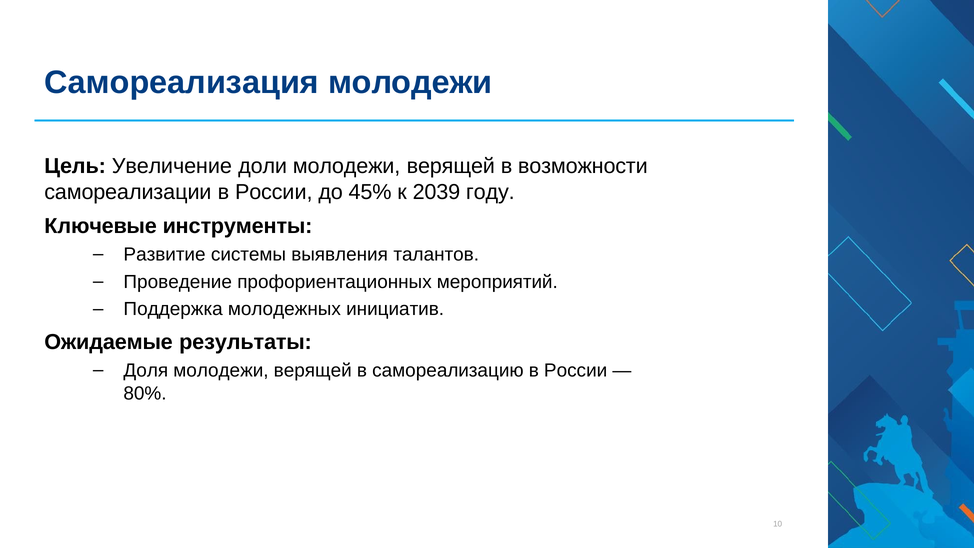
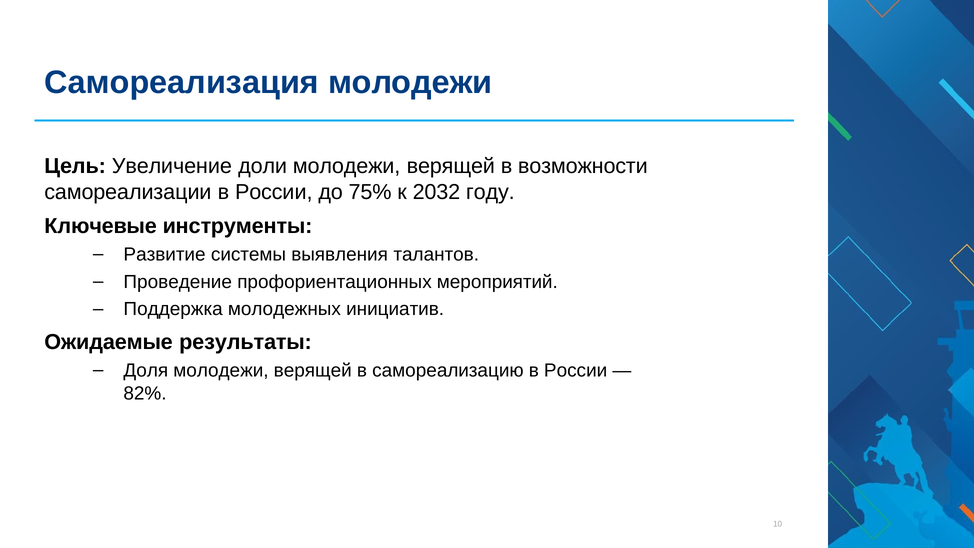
45%: 45% -> 75% (370, 192)
2039: 2039 -> 2032 (436, 192)
80%: 80% -> 82% (145, 393)
